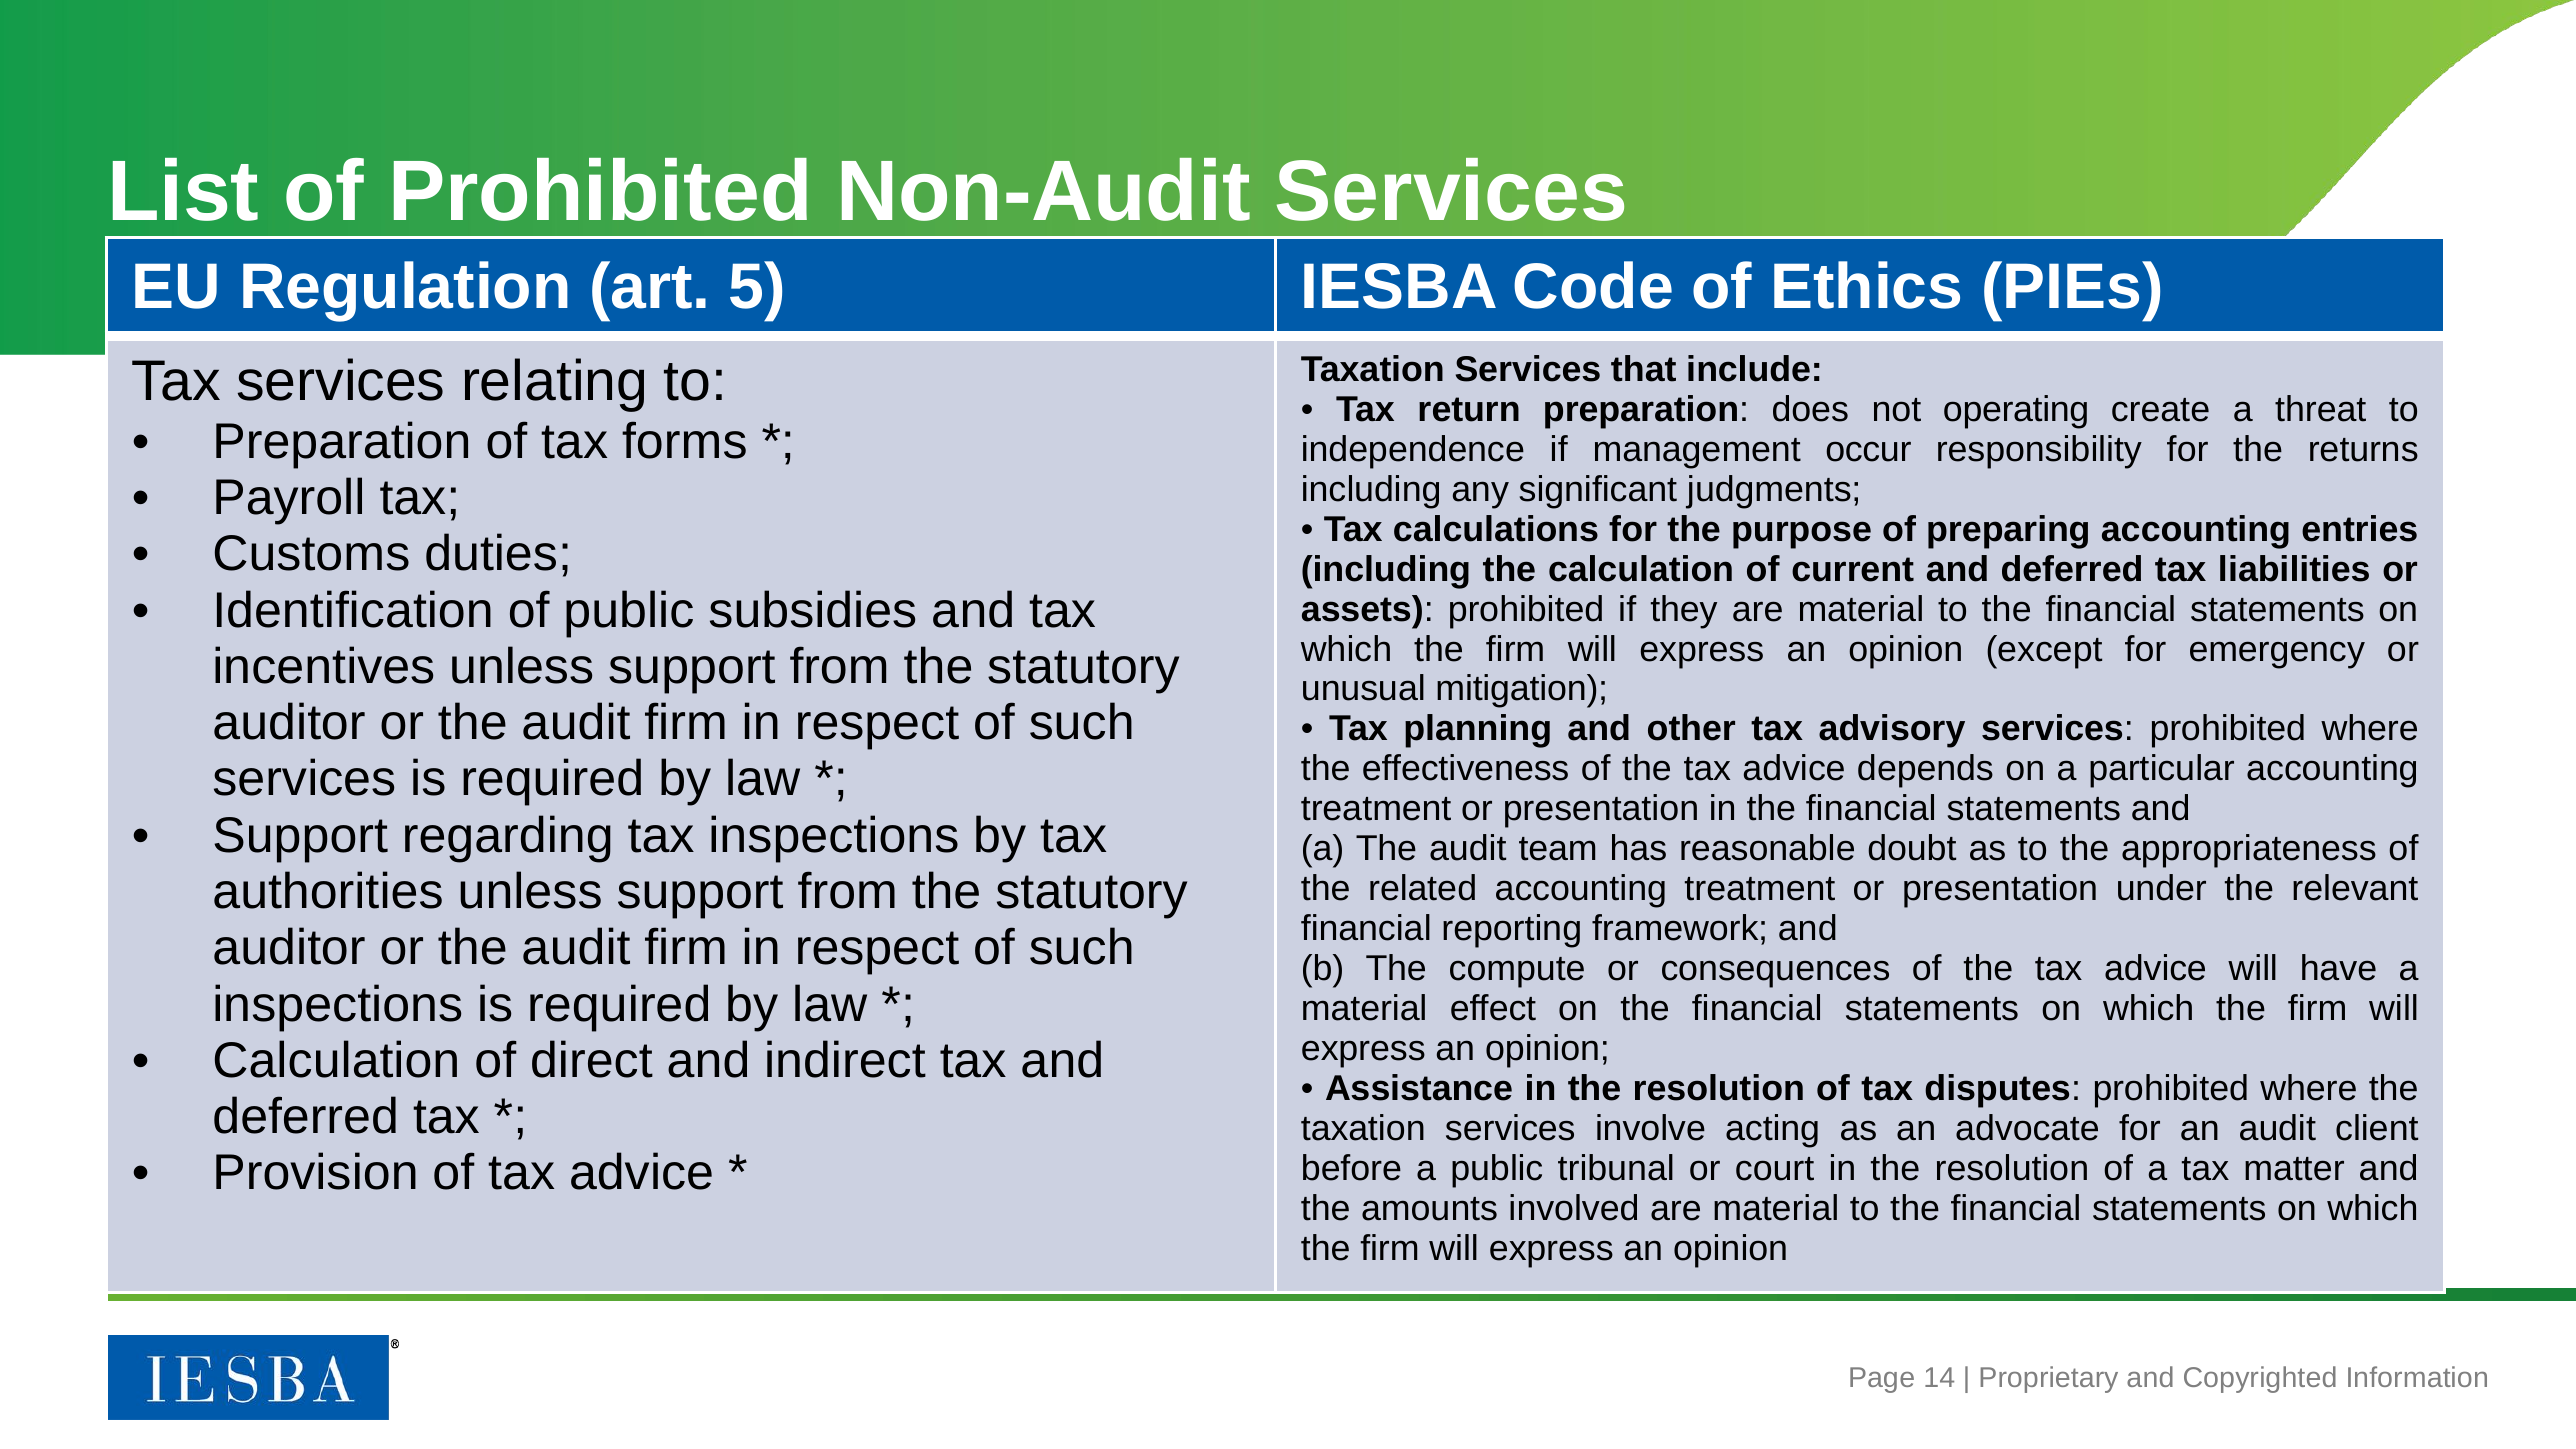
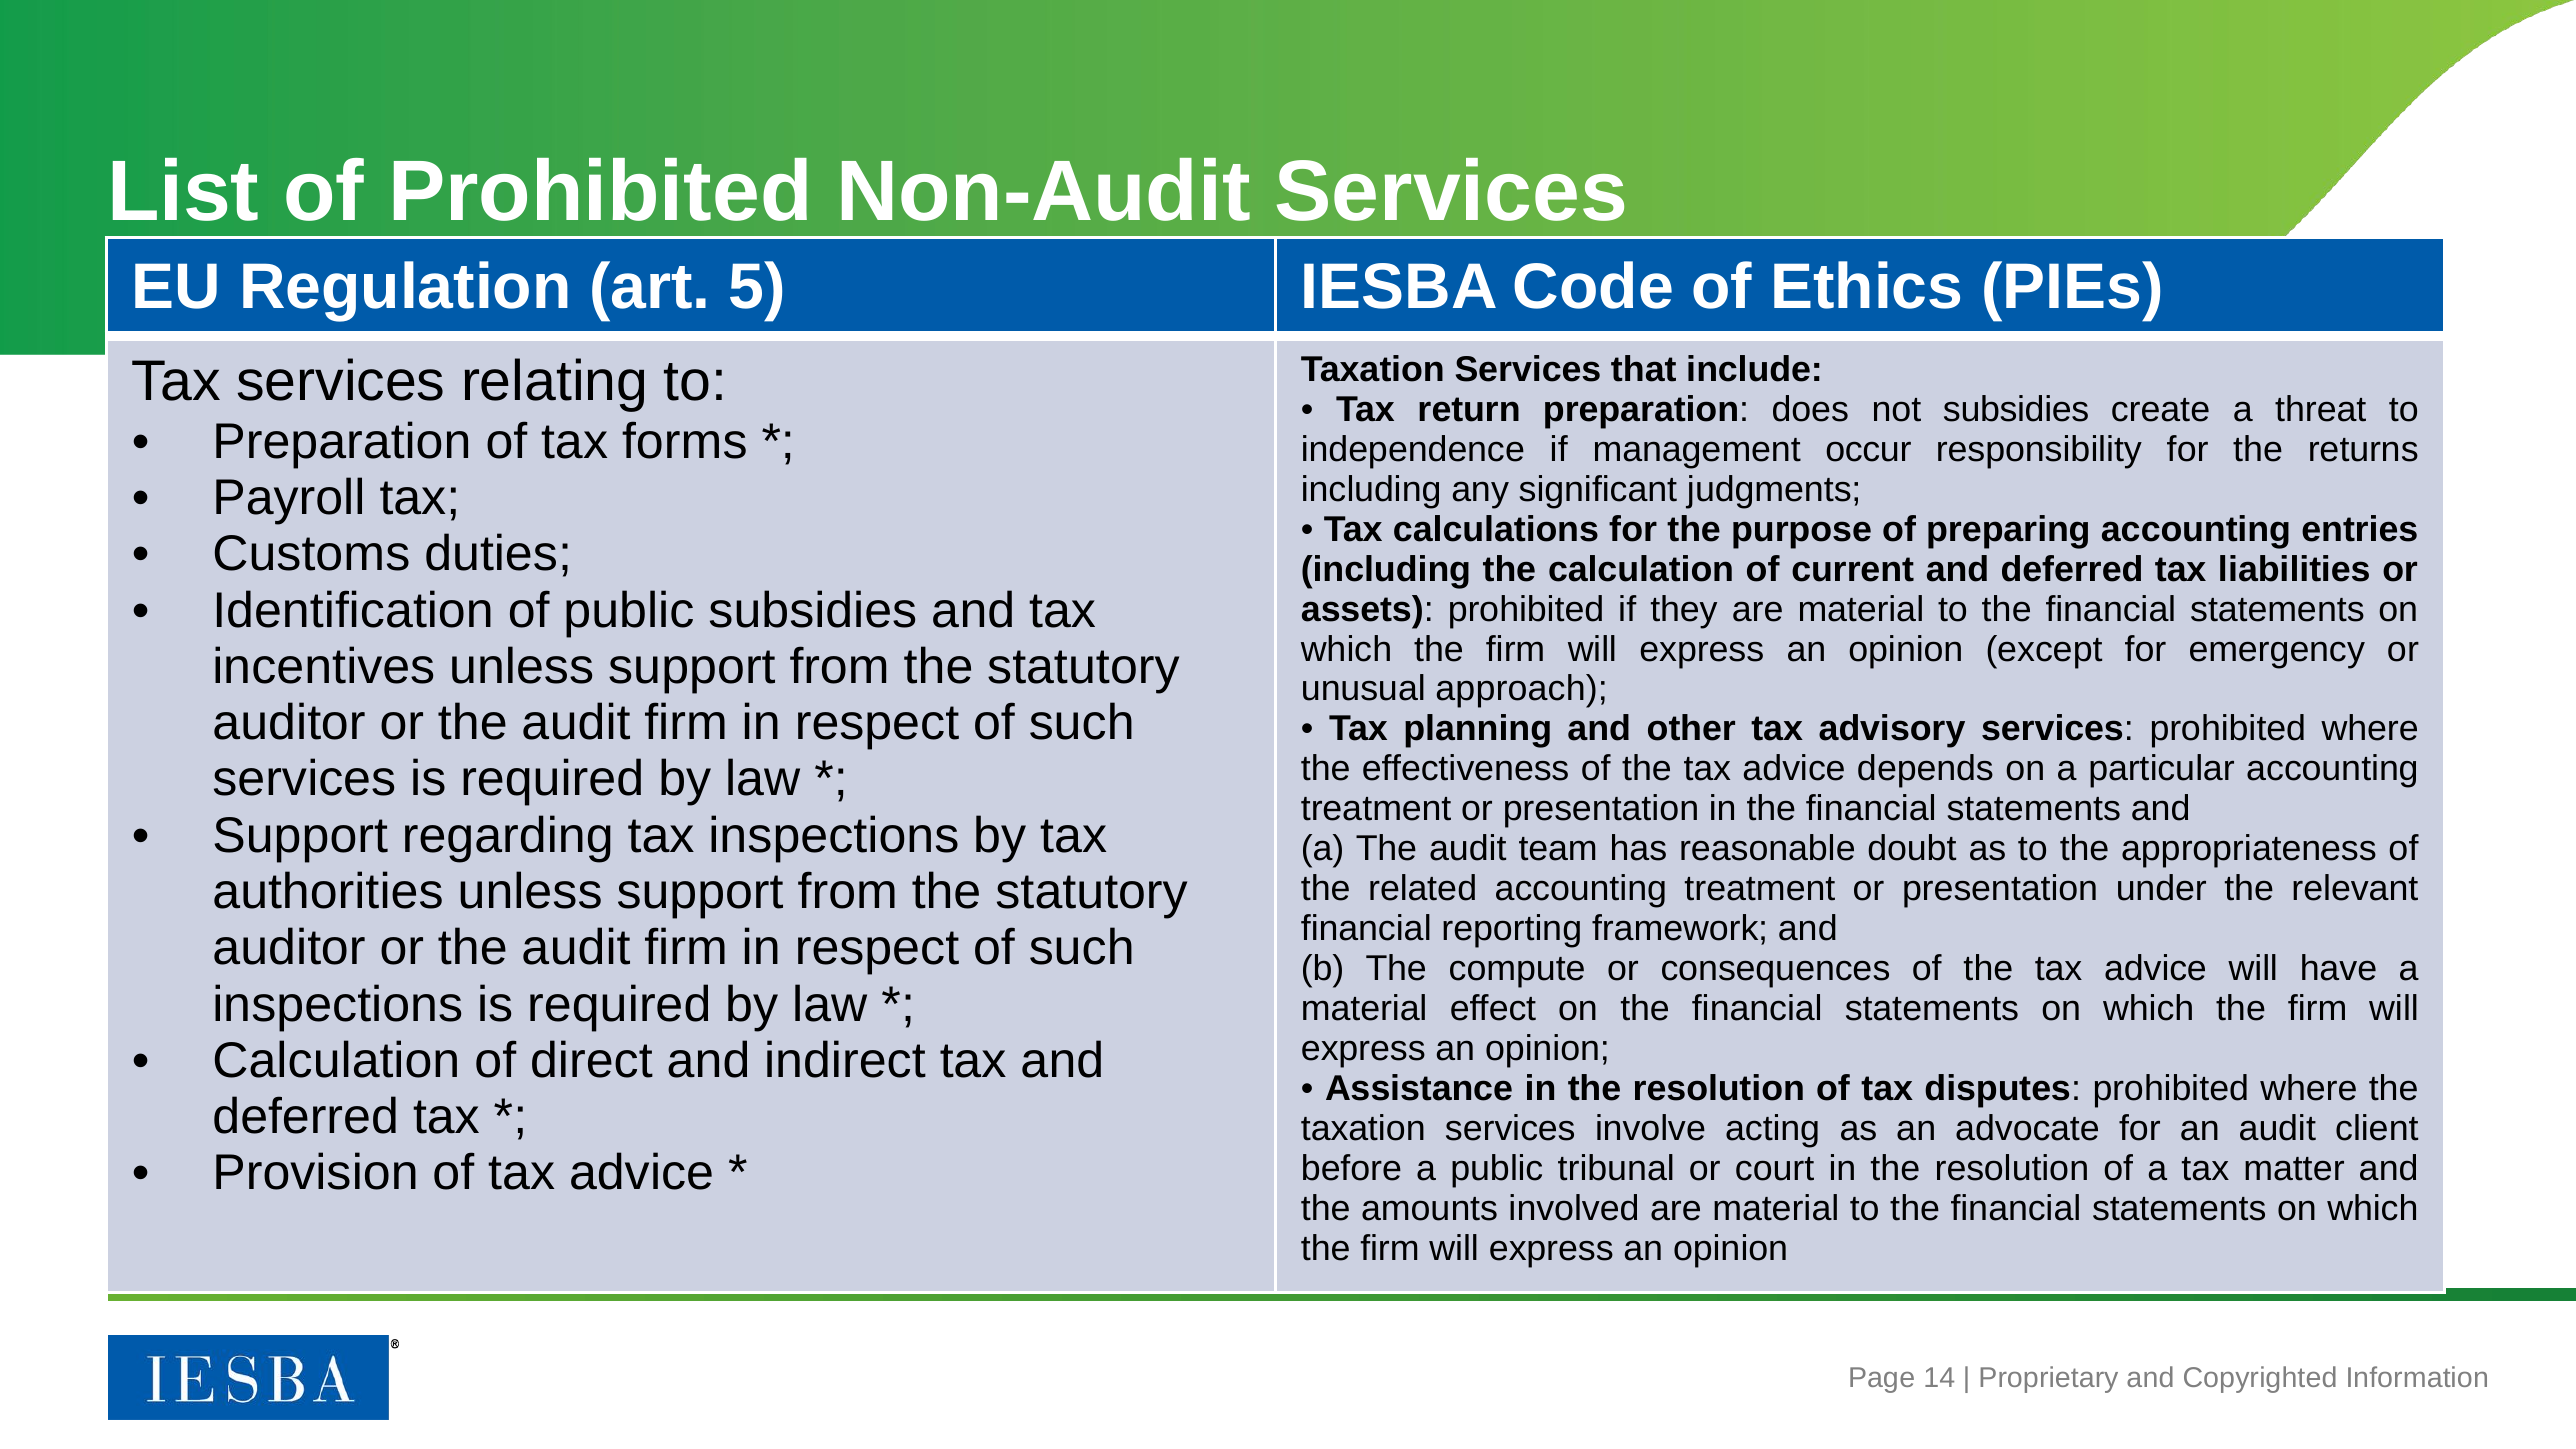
not operating: operating -> subsidies (2016, 409)
mitigation: mitigation -> approach (1522, 689)
